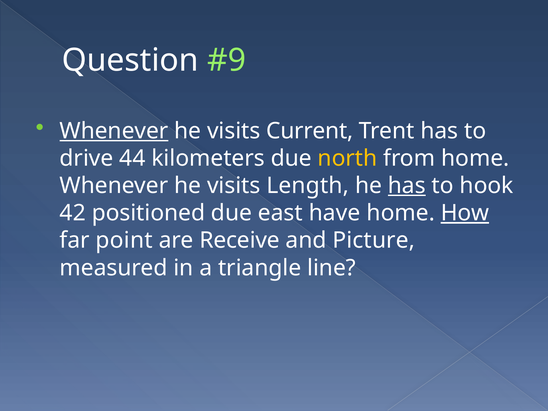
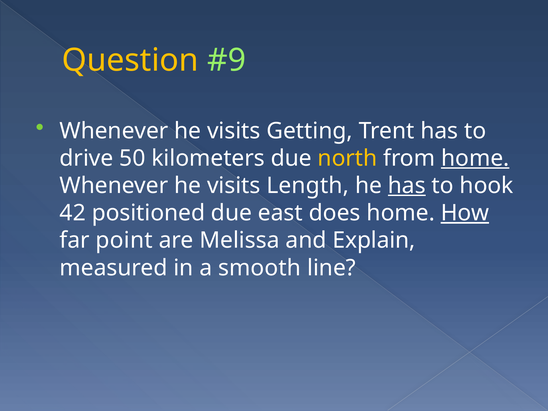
Question colour: white -> yellow (130, 60)
Whenever underline: present -> none (114, 131)
Current: Current -> Getting (310, 131)
44: 44 -> 50 (132, 158)
home underline: none -> present (475, 158)
have: have -> does (335, 213)
Receive: Receive -> Melissa (240, 240)
Picture: Picture -> Explain (374, 240)
triangle: triangle -> smooth (260, 268)
